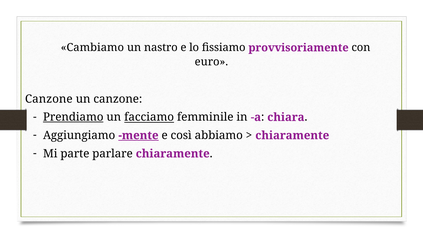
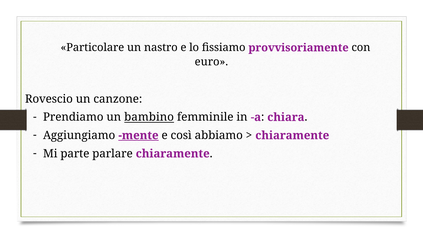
Cambiamo: Cambiamo -> Particolare (92, 48)
Canzone: Canzone -> Rovescio (49, 99)
Prendiamo underline: present -> none (73, 117)
facciamo: facciamo -> bambino (149, 117)
